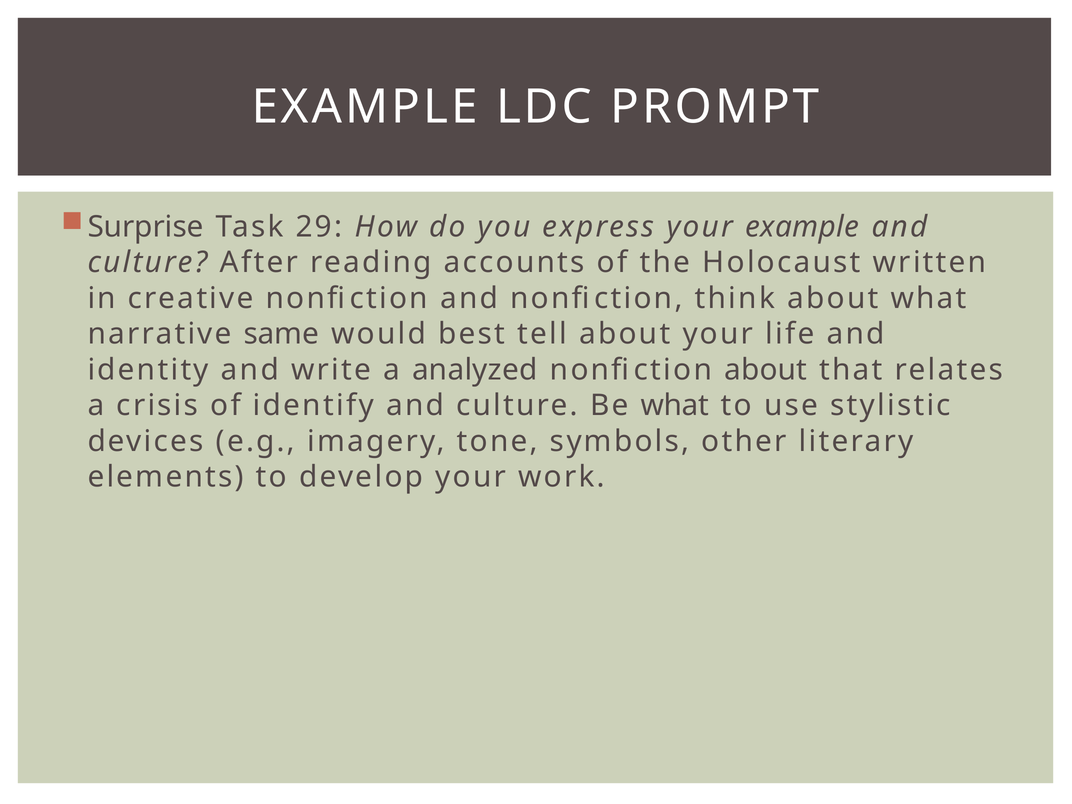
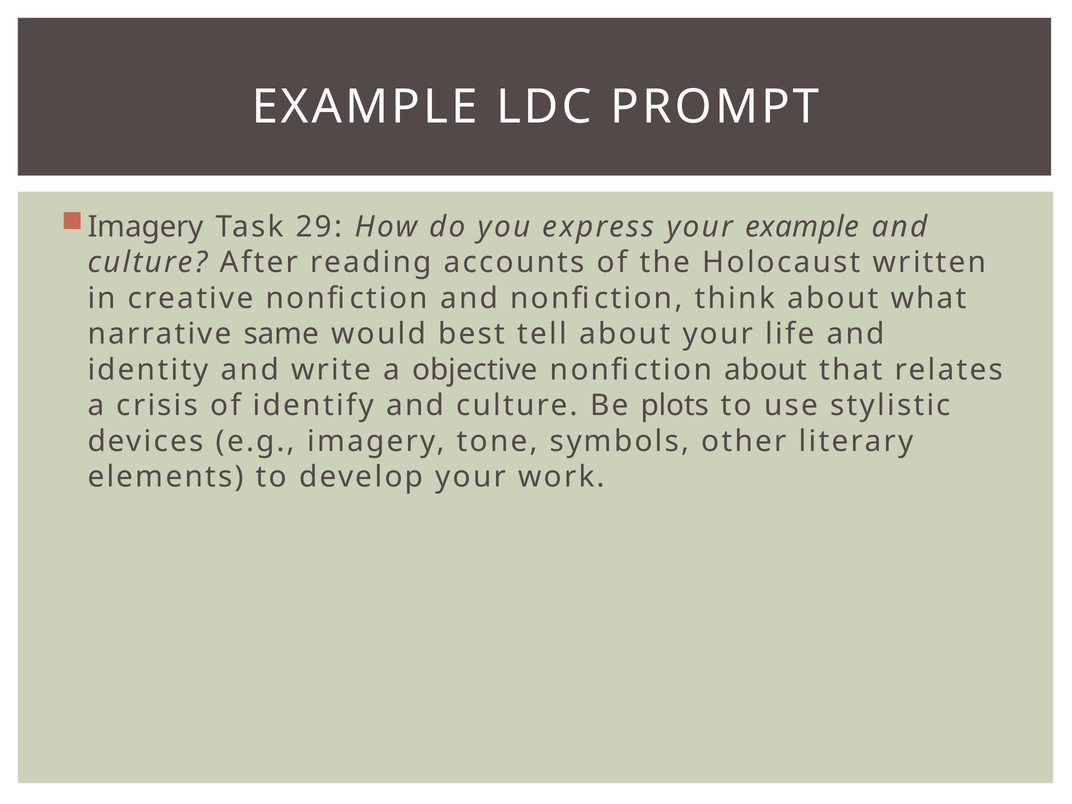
Surprise: Surprise -> Imagery (146, 227)
analyzed: analyzed -> objective (475, 370)
Be what: what -> plots (675, 406)
